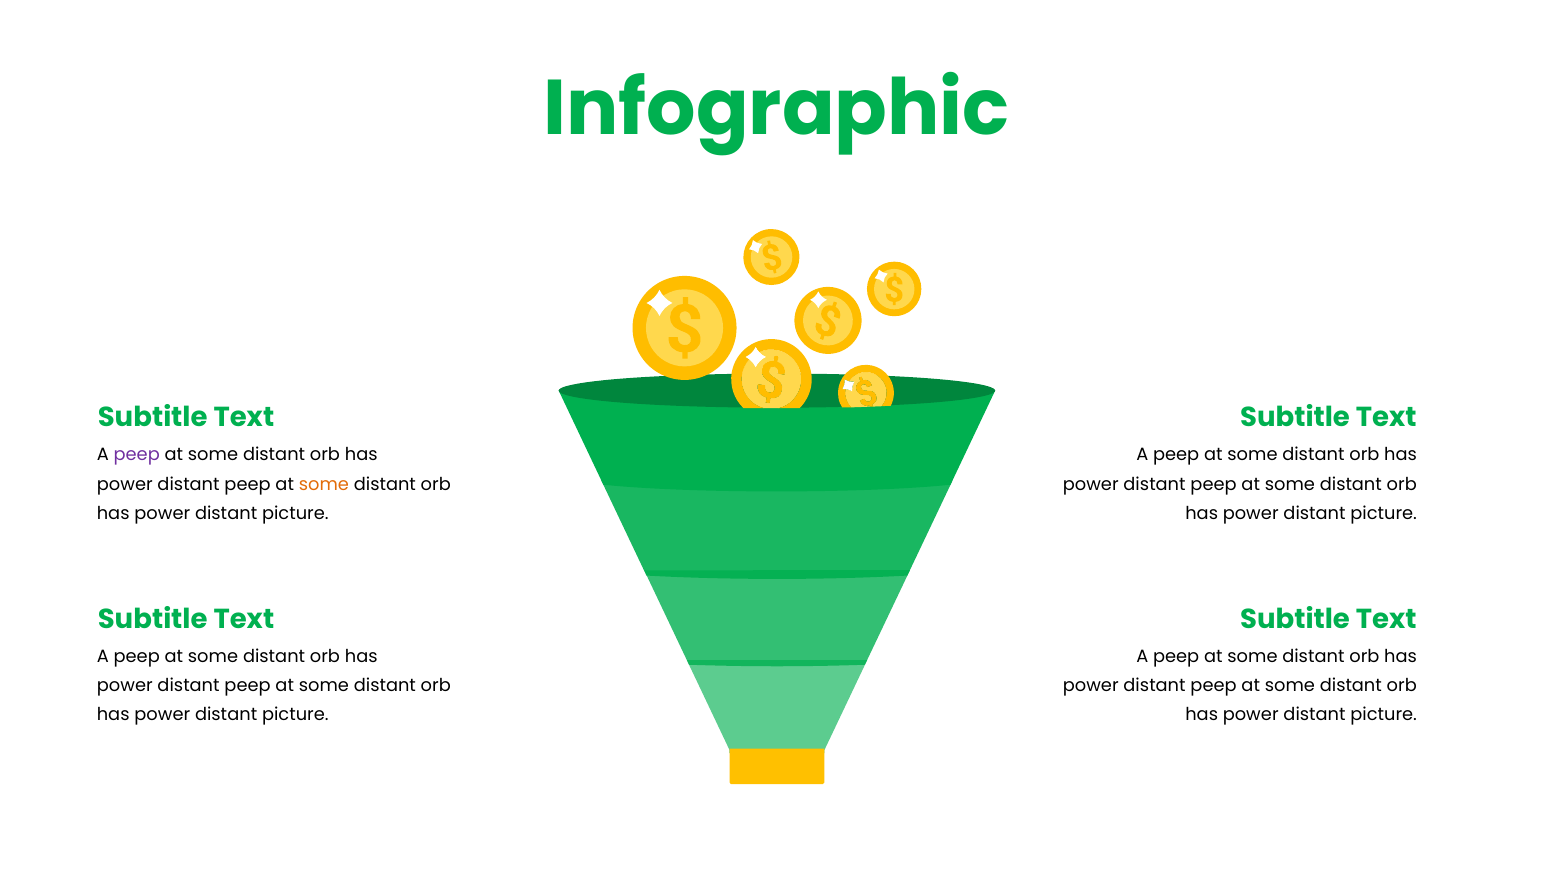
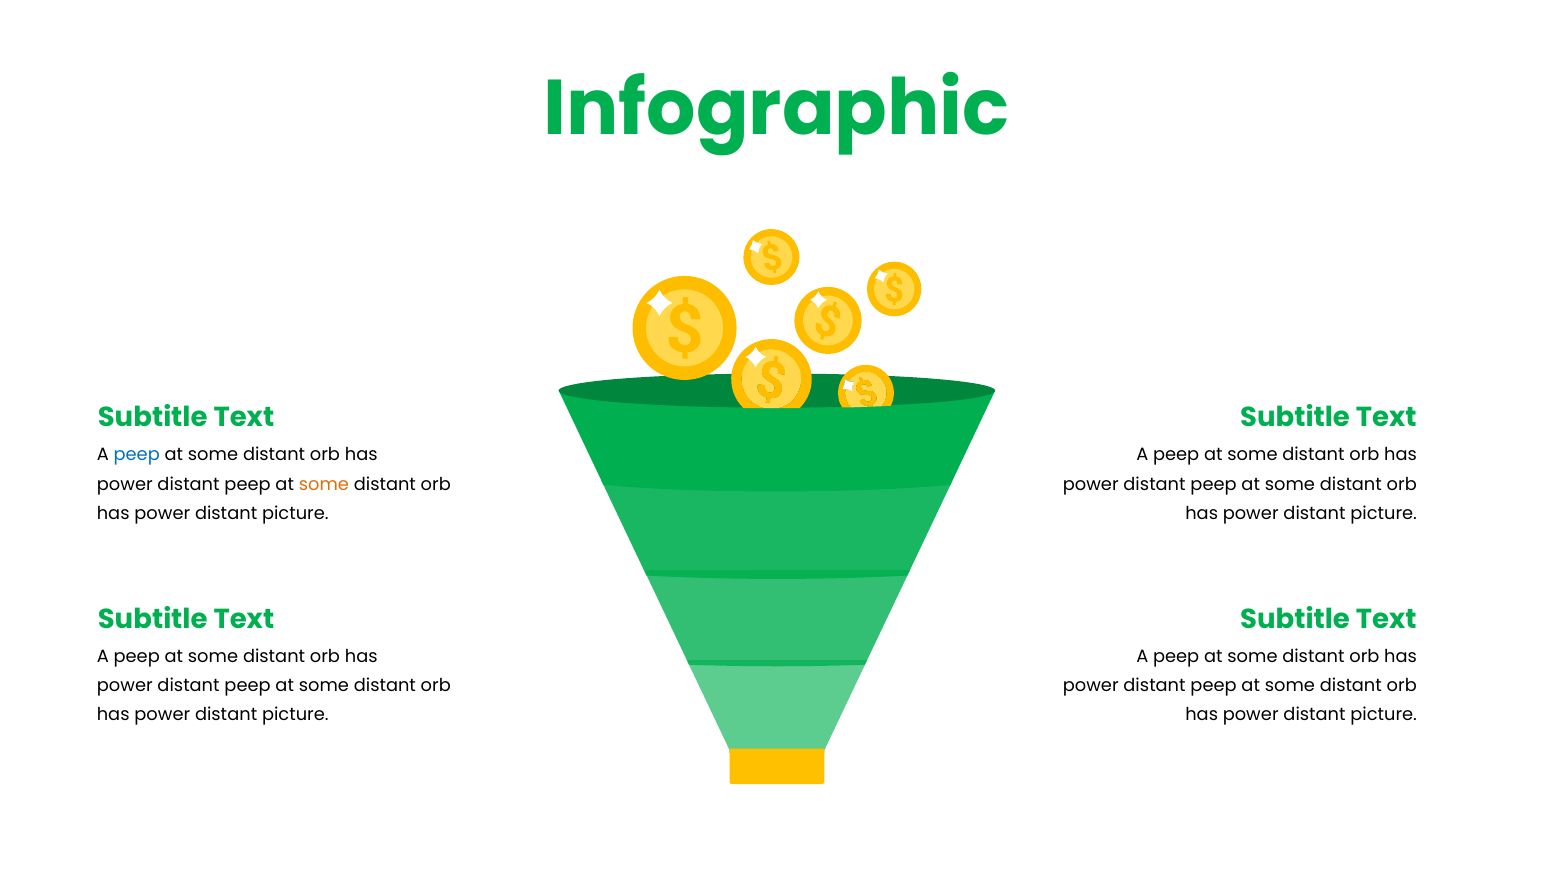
peep colour: purple -> blue (137, 455)
